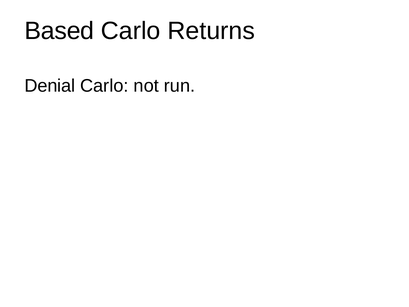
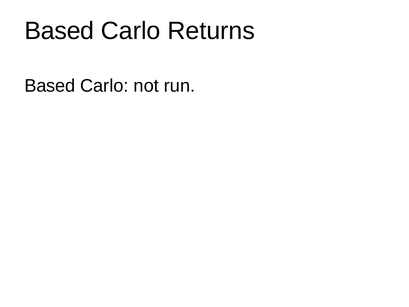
Denial: Denial -> Based (50, 86)
